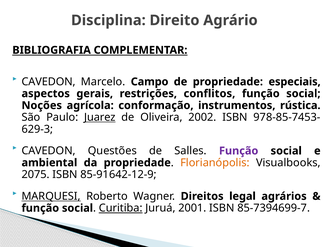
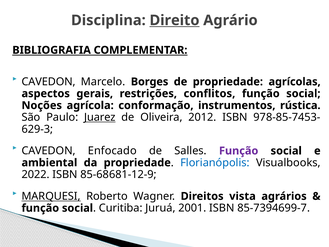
Direito underline: none -> present (174, 20)
Campo: Campo -> Borges (150, 82)
especiais: especiais -> agrícolas (295, 82)
2002: 2002 -> 2012 (202, 117)
Questões: Questões -> Enfocado (112, 151)
Florianópolis colour: orange -> blue (215, 163)
2075: 2075 -> 2022 (36, 174)
85-91642-12-9: 85-91642-12-9 -> 85-68681-12-9 (119, 174)
legal: legal -> vista (242, 196)
Curitiba underline: present -> none (121, 208)
